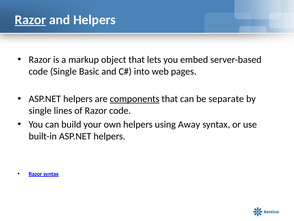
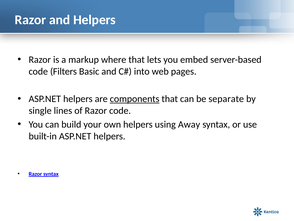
Razor underline: present -> none (30, 20)
object: object -> where (114, 59)
code Single: Single -> Filters (63, 71)
